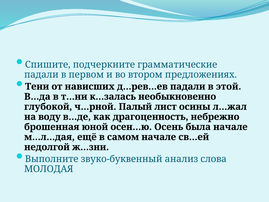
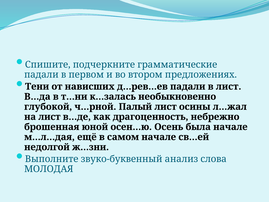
в этой: этой -> лист (229, 86)
на воду: воду -> лист (49, 117)
